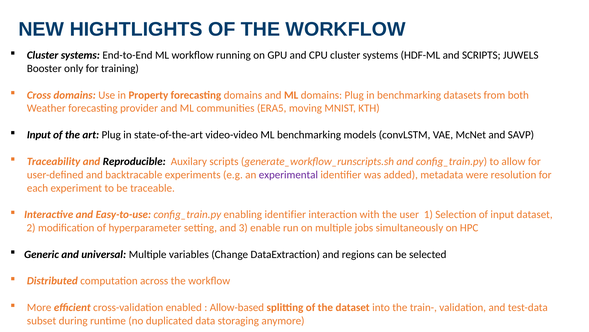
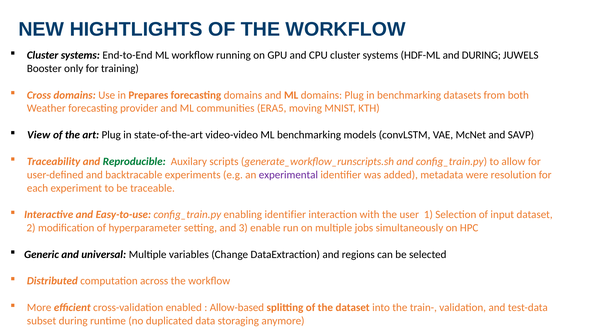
and SCRIPTS: SCRIPTS -> DURING (481, 55)
Property: Property -> Prepares (148, 95)
Input: Input -> View (39, 135)
Reproducible colour: black -> green (134, 161)
